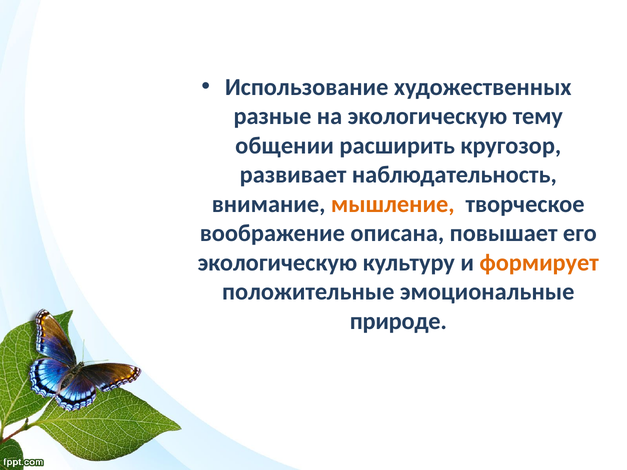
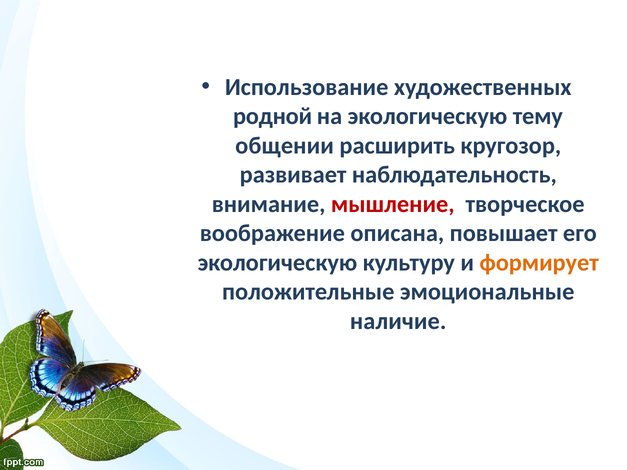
разные: разные -> родной (273, 116)
мышление colour: orange -> red (393, 204)
природе: природе -> наличие (398, 321)
